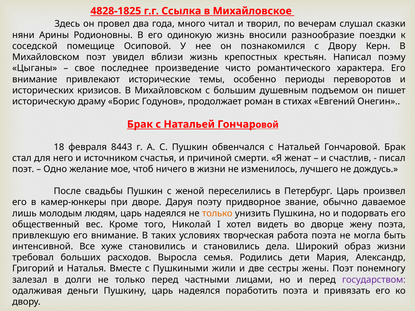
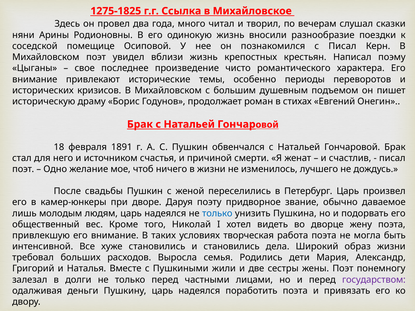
4828-1825: 4828-1825 -> 1275-1825 (116, 11)
с Двору: Двору -> Писал (342, 46)
8443: 8443 -> 1891 (122, 147)
только colour: orange -> blue (217, 213)
